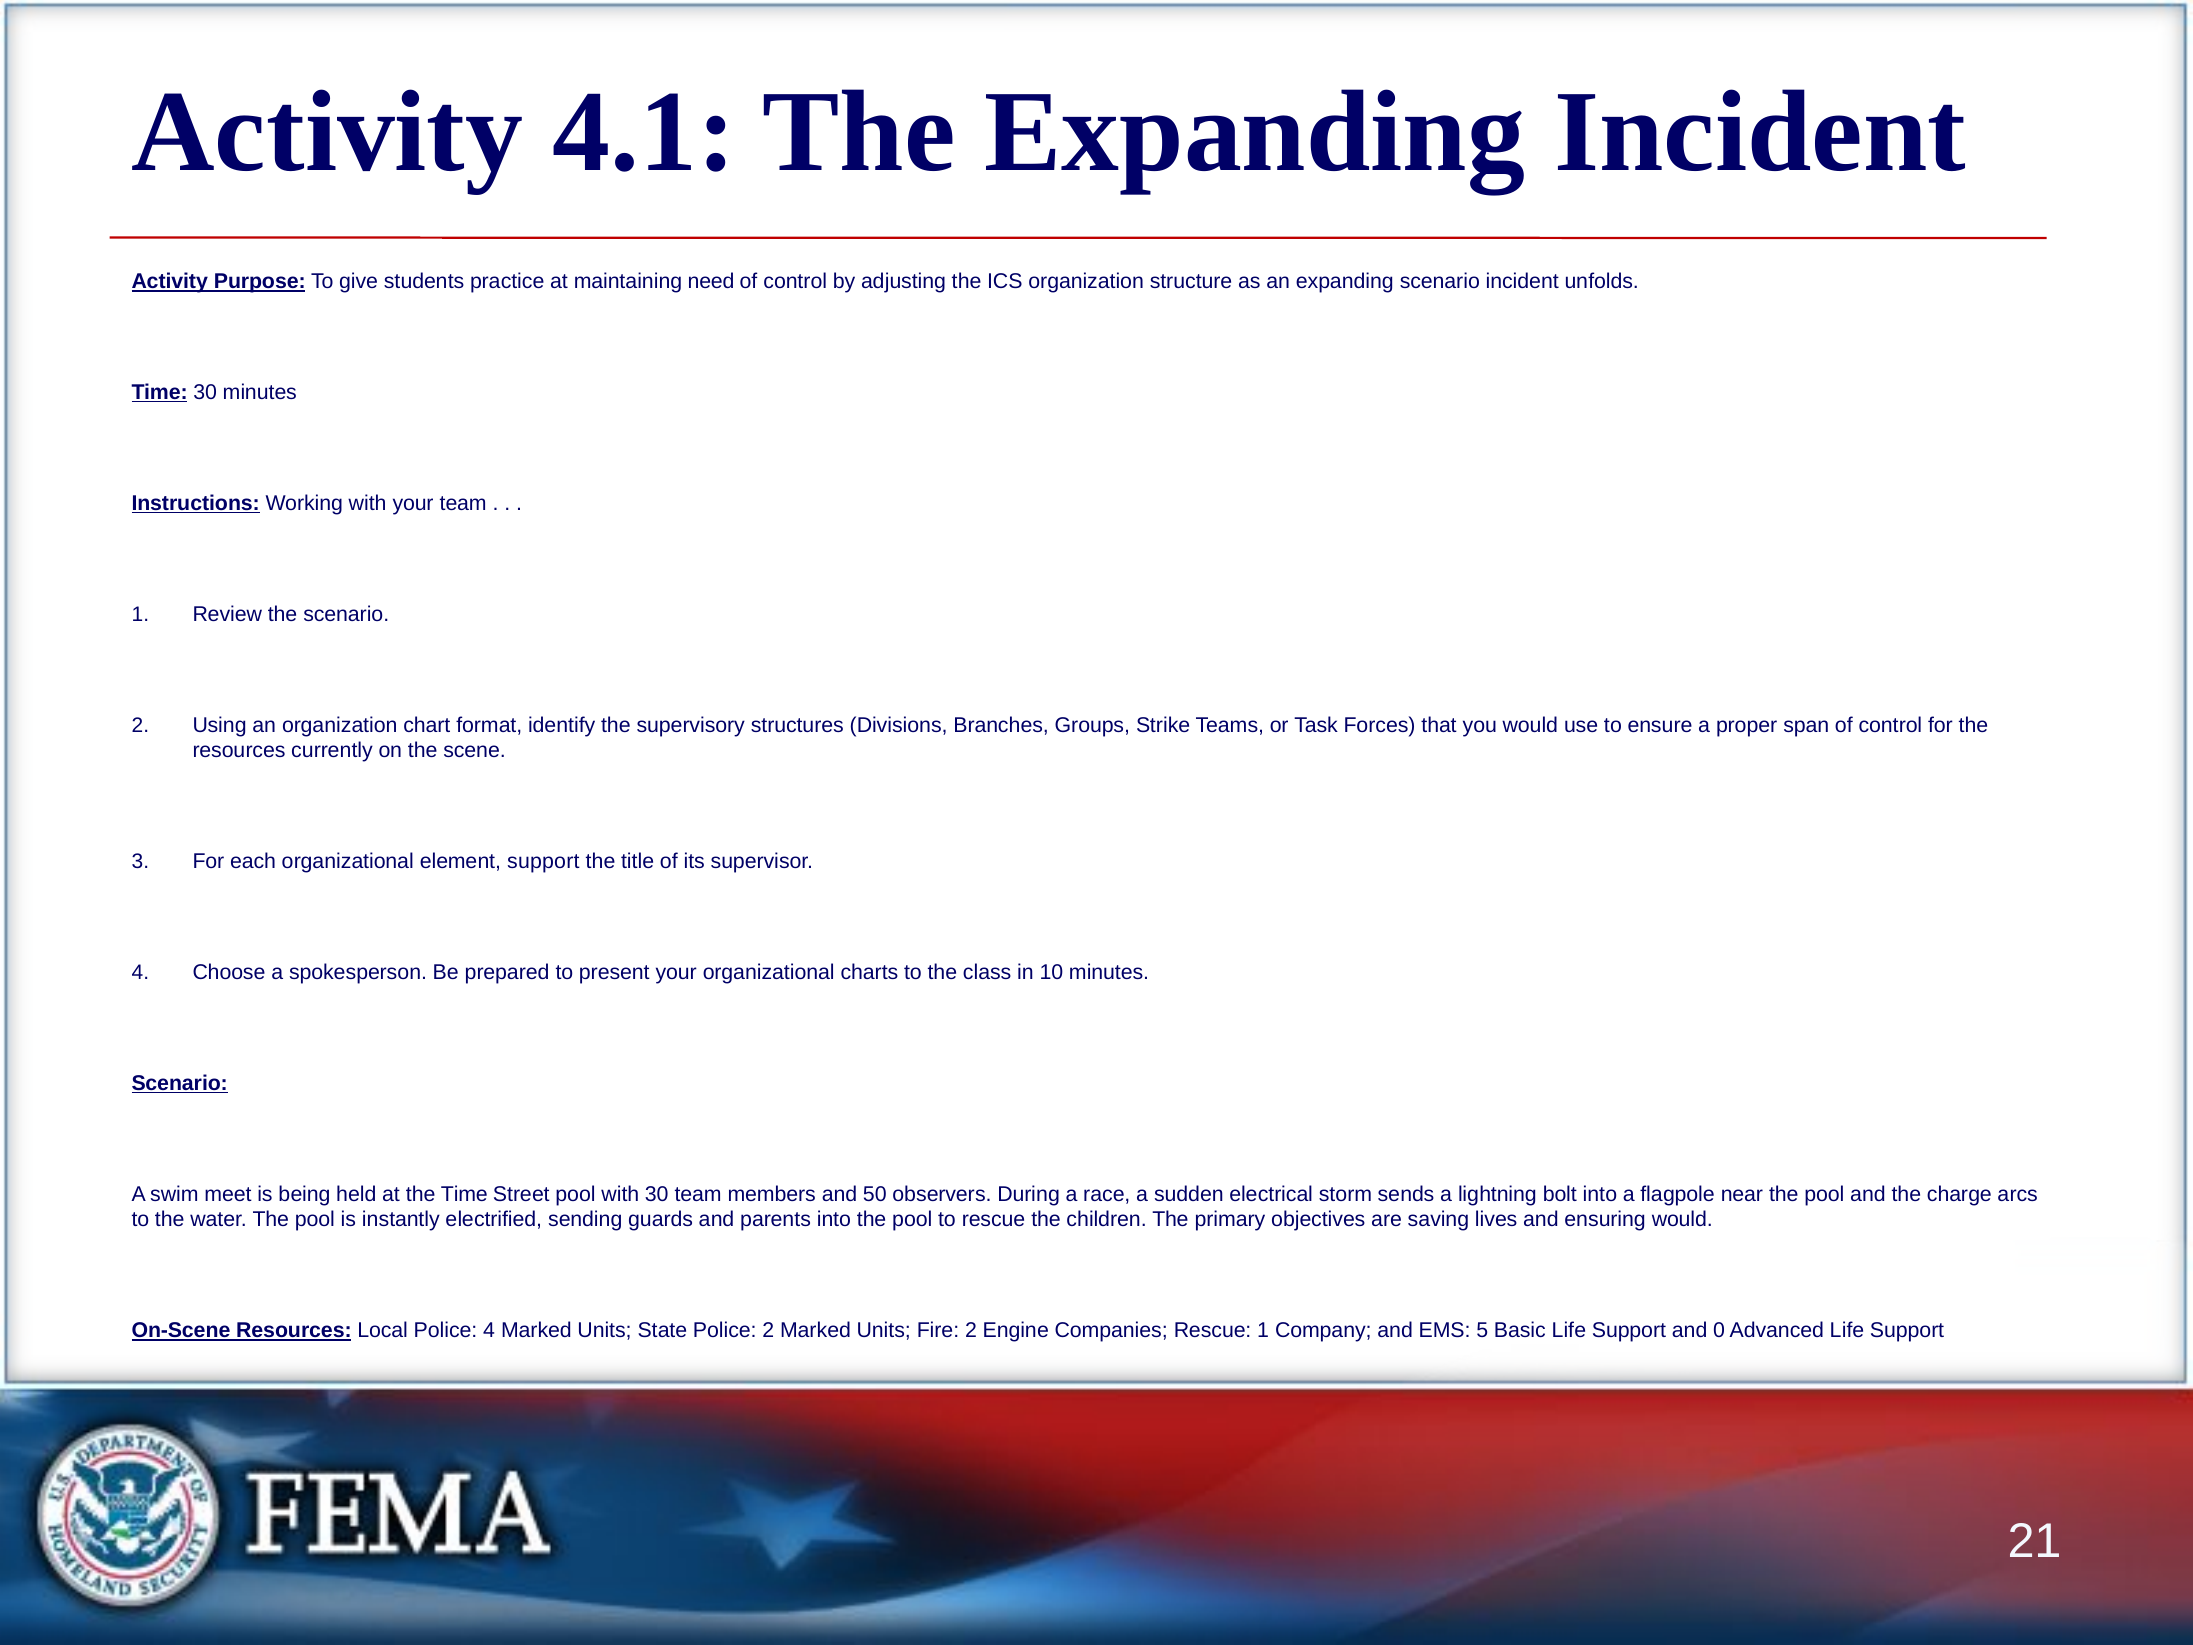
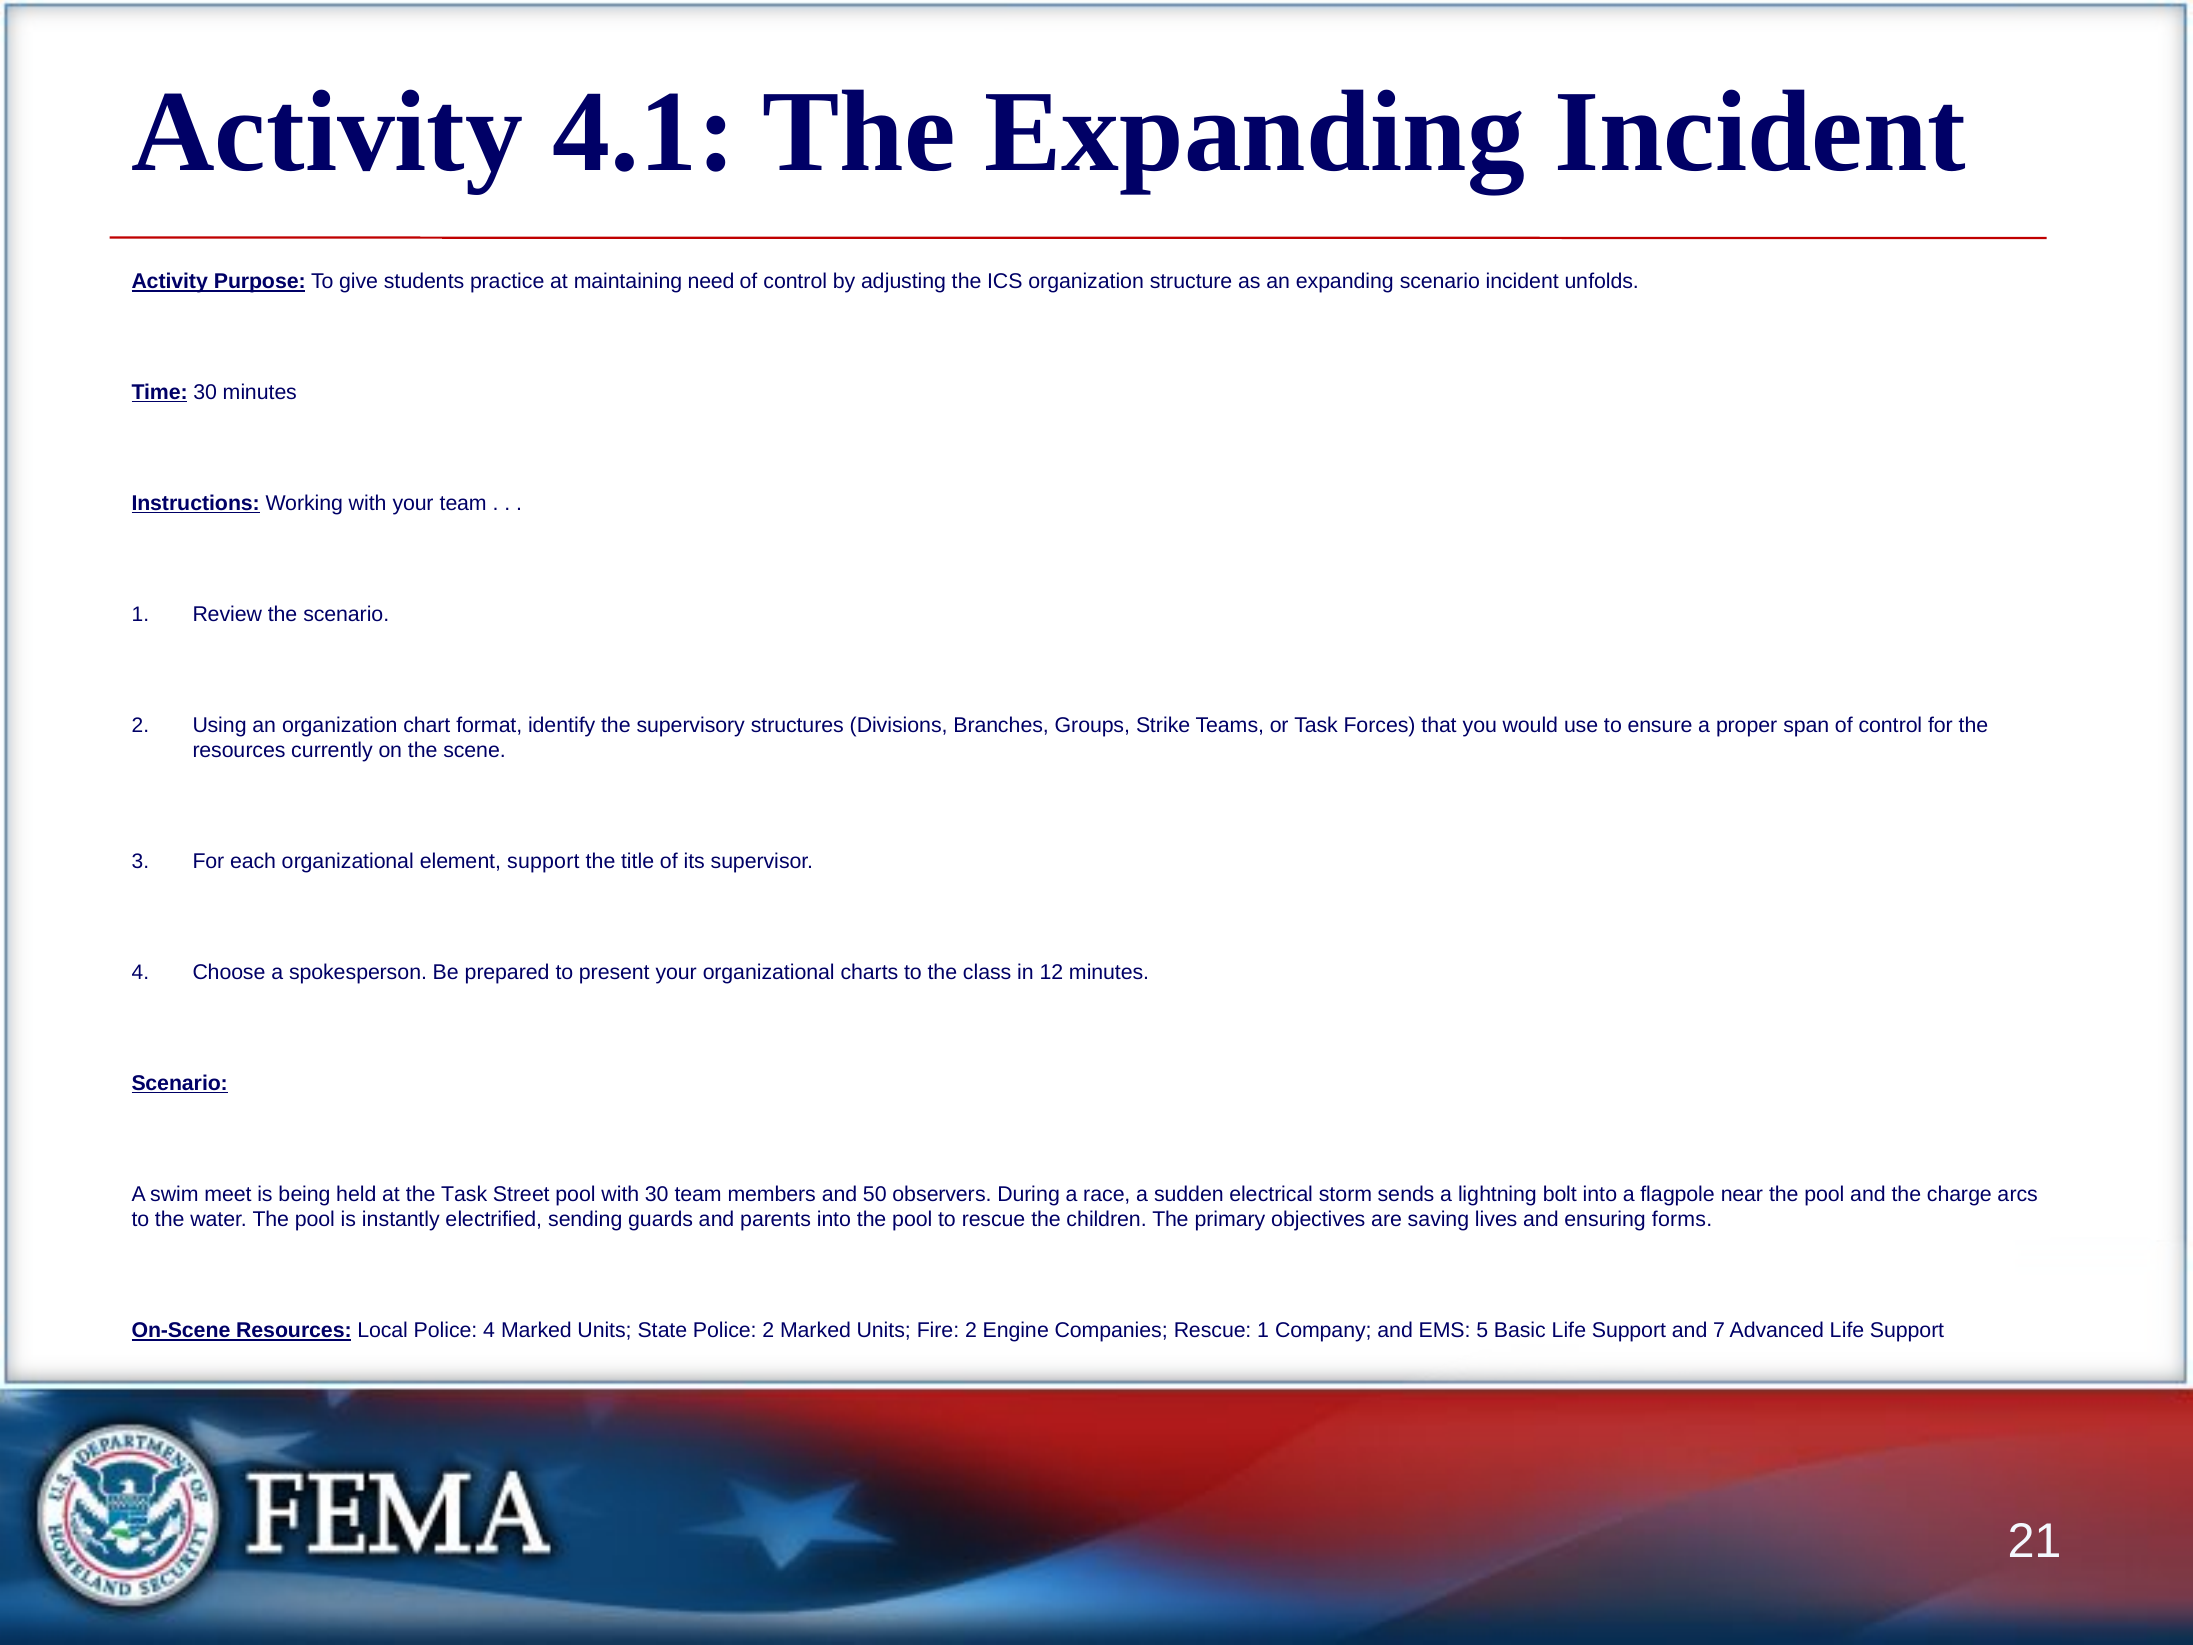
10: 10 -> 12 (1052, 972)
the Time: Time -> Task (464, 1194)
ensuring would: would -> forms (1682, 1219)
0: 0 -> 7 (1719, 1330)
